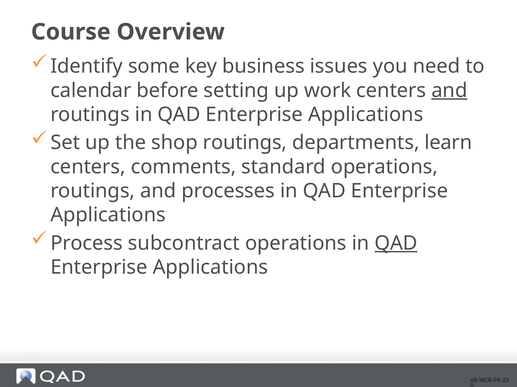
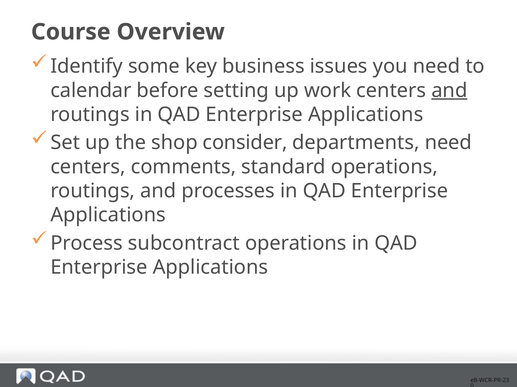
shop routings: routings -> consider (245, 143)
departments learn: learn -> need (448, 143)
QAD underline: present -> none (396, 244)
